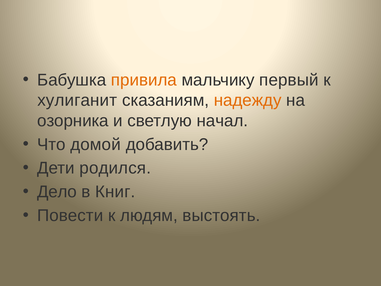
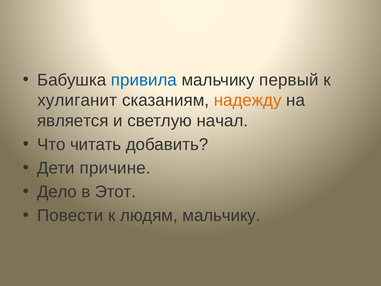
привила colour: orange -> blue (144, 80)
озорника: озорника -> является (73, 121)
домой: домой -> читать (96, 144)
родился: родился -> причине (115, 168)
Книг: Книг -> Этот (115, 192)
людям выстоять: выстоять -> мальчику (221, 215)
